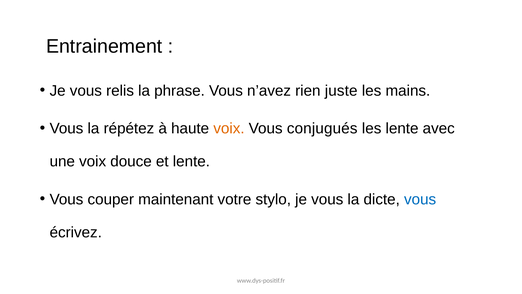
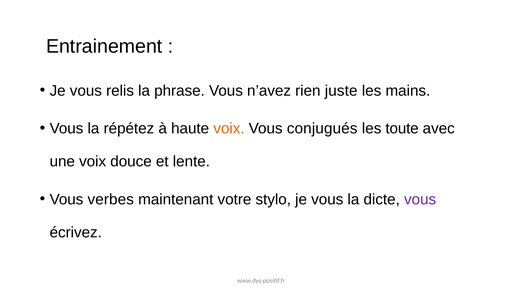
les lente: lente -> toute (402, 128)
couper: couper -> verbes (111, 199)
vous colour: blue -> purple (420, 199)
